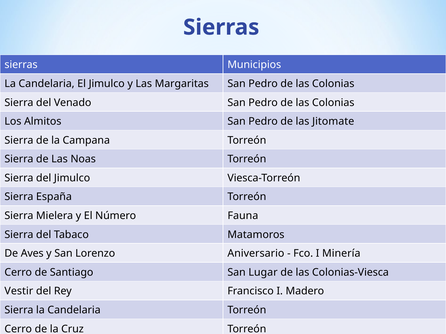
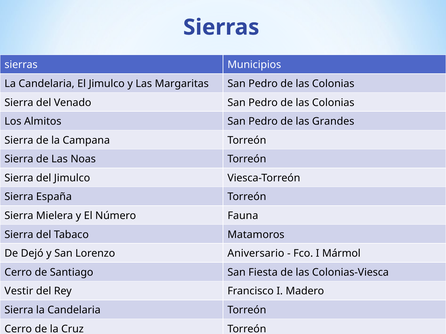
Jitomate: Jitomate -> Grandes (333, 122)
Aves: Aves -> Dejó (32, 254)
Minería: Minería -> Mármol (341, 254)
Lugar: Lugar -> Fiesta (263, 273)
